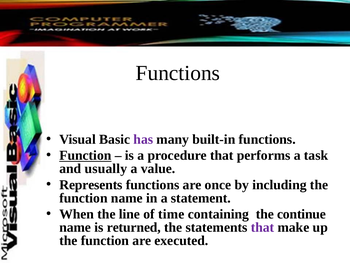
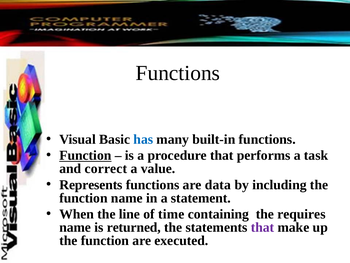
has colour: purple -> blue (143, 139)
usually: usually -> correct (106, 168)
once: once -> data (218, 184)
continue: continue -> requires (301, 214)
